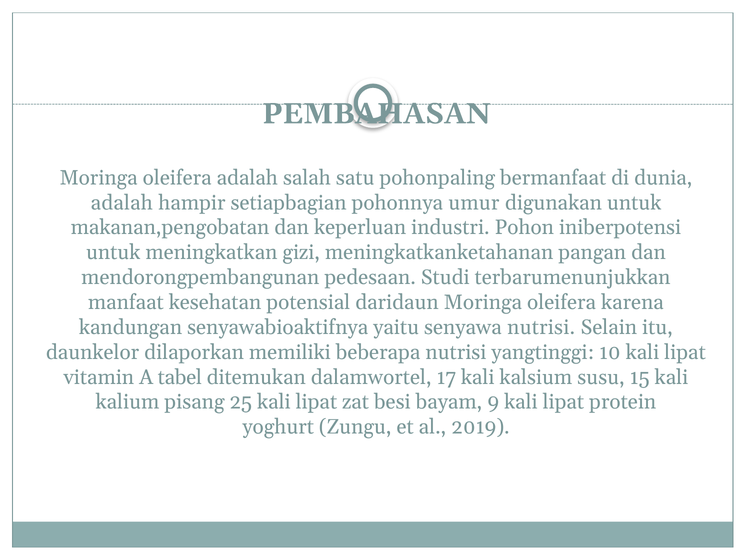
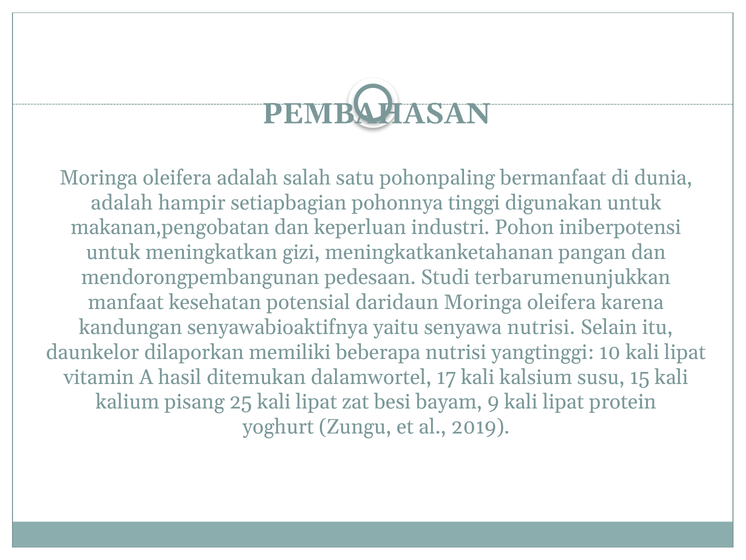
umur: umur -> tinggi (474, 203)
tabel: tabel -> hasil (180, 377)
